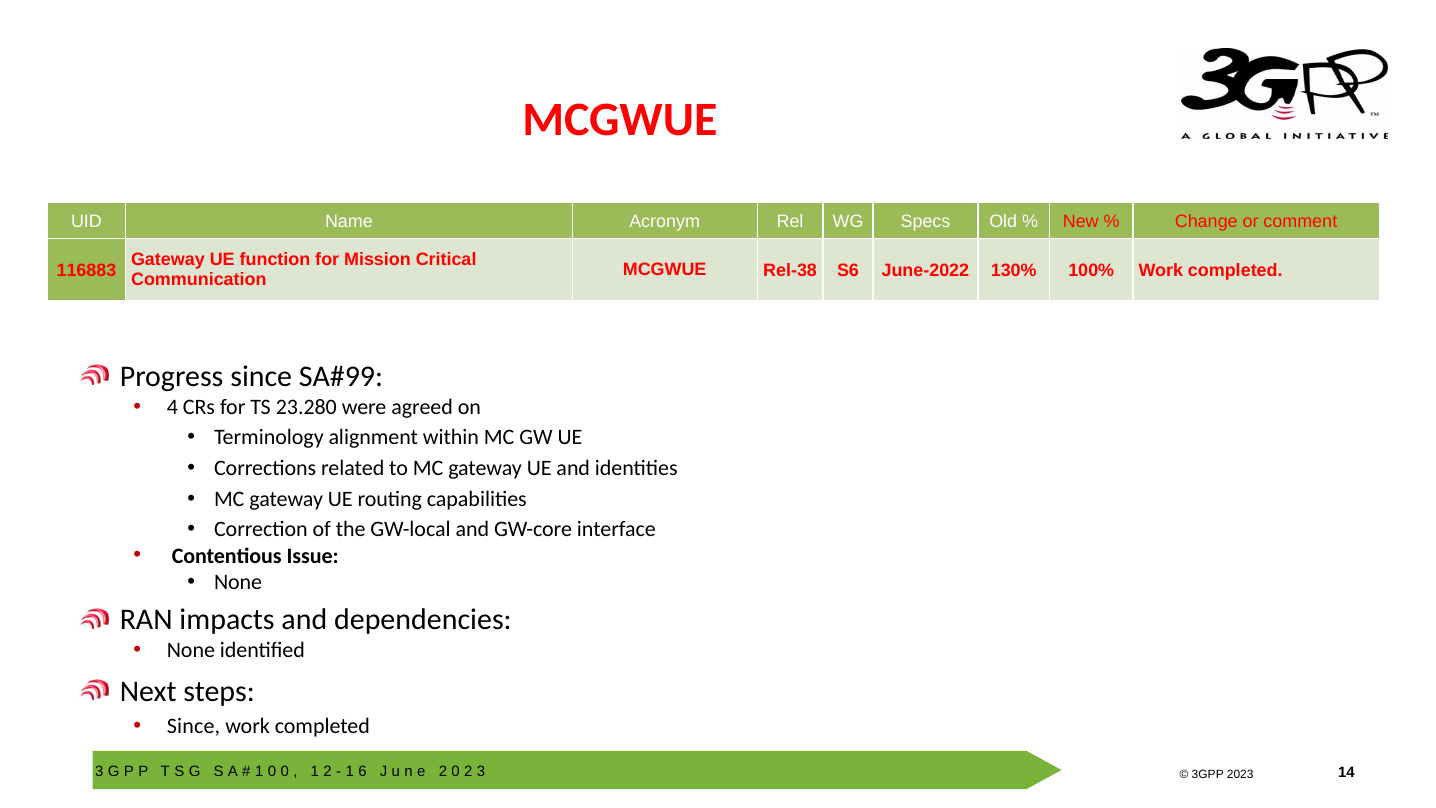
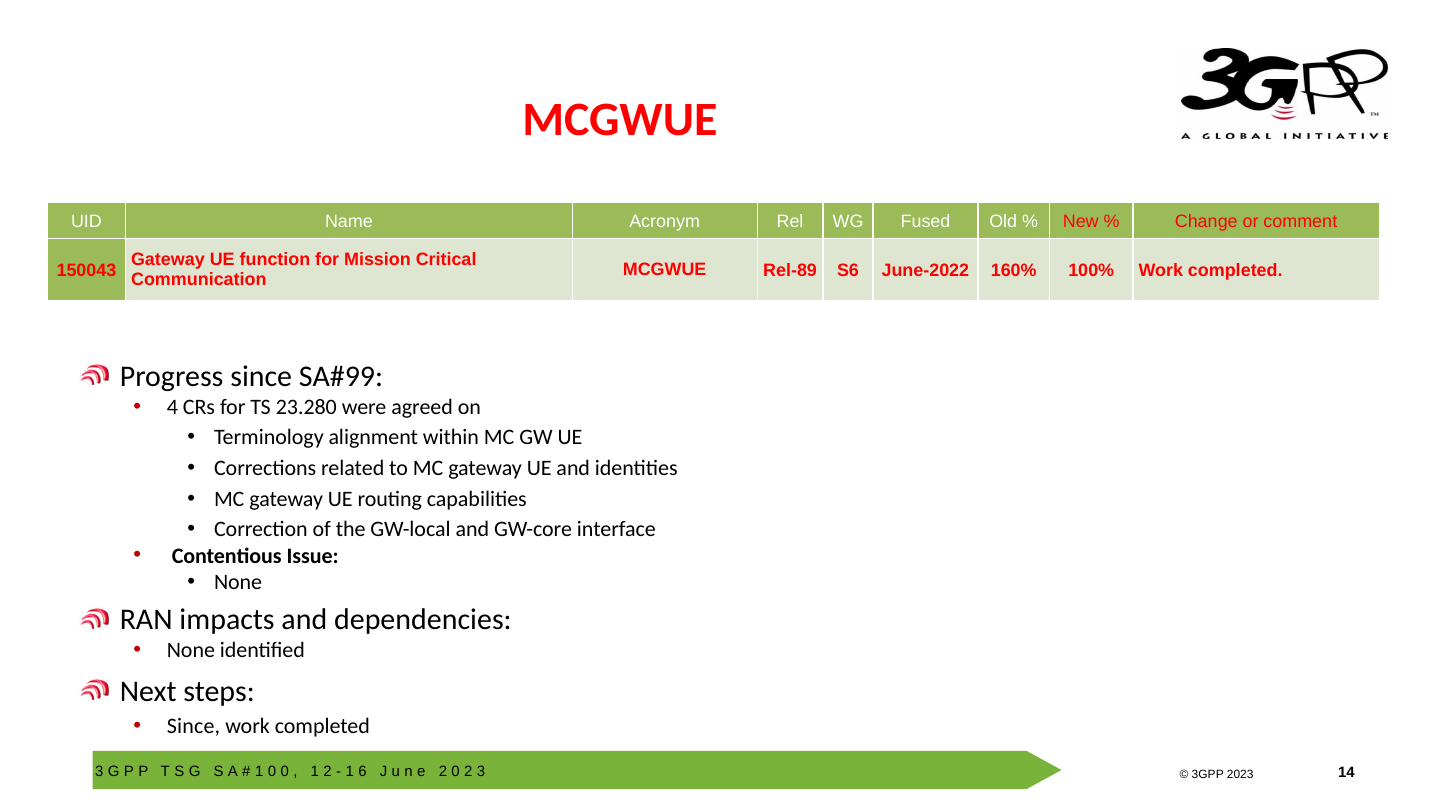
Specs: Specs -> Fused (926, 221)
Rel-38: Rel-38 -> Rel-89 (790, 271)
130%: 130% -> 160% (1014, 271)
116883: 116883 -> 150043 (86, 271)
